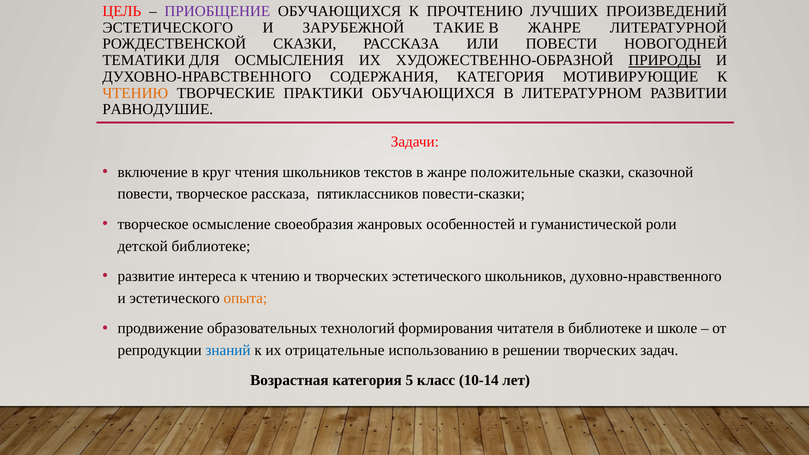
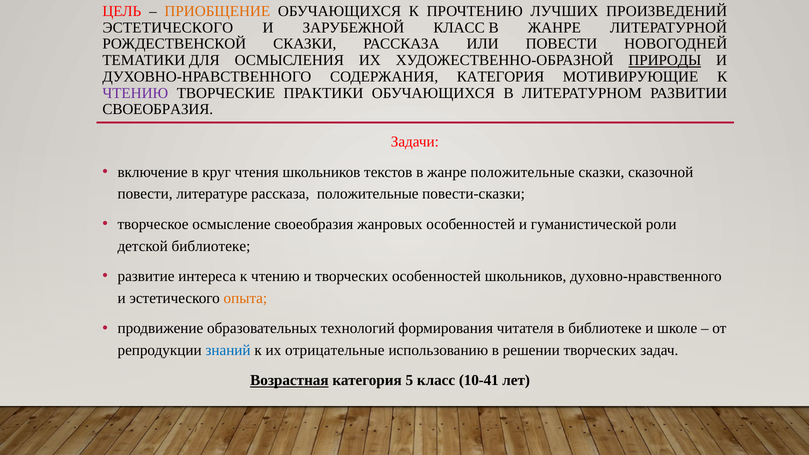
ПРИОБЩЕНИЕ colour: purple -> orange (217, 11)
ЗАРУБЕЖНОЙ ТАКИЕ: ТАКИЕ -> КЛАСС (459, 28)
ЧТЕНИЮ colour: orange -> purple (135, 93)
РАВНОДУШИЕ: РАВНОДУШИЕ -> СВОЕОБРАЗИЯ (158, 109)
повести творческое: творческое -> литературе (212, 194)
рассказа пятиклассников: пятиклассников -> положительные (368, 194)
творческих эстетического: эстетического -> особенностей (436, 276)
Возрастная underline: none -> present (289, 381)
10-14: 10-14 -> 10-41 (479, 381)
